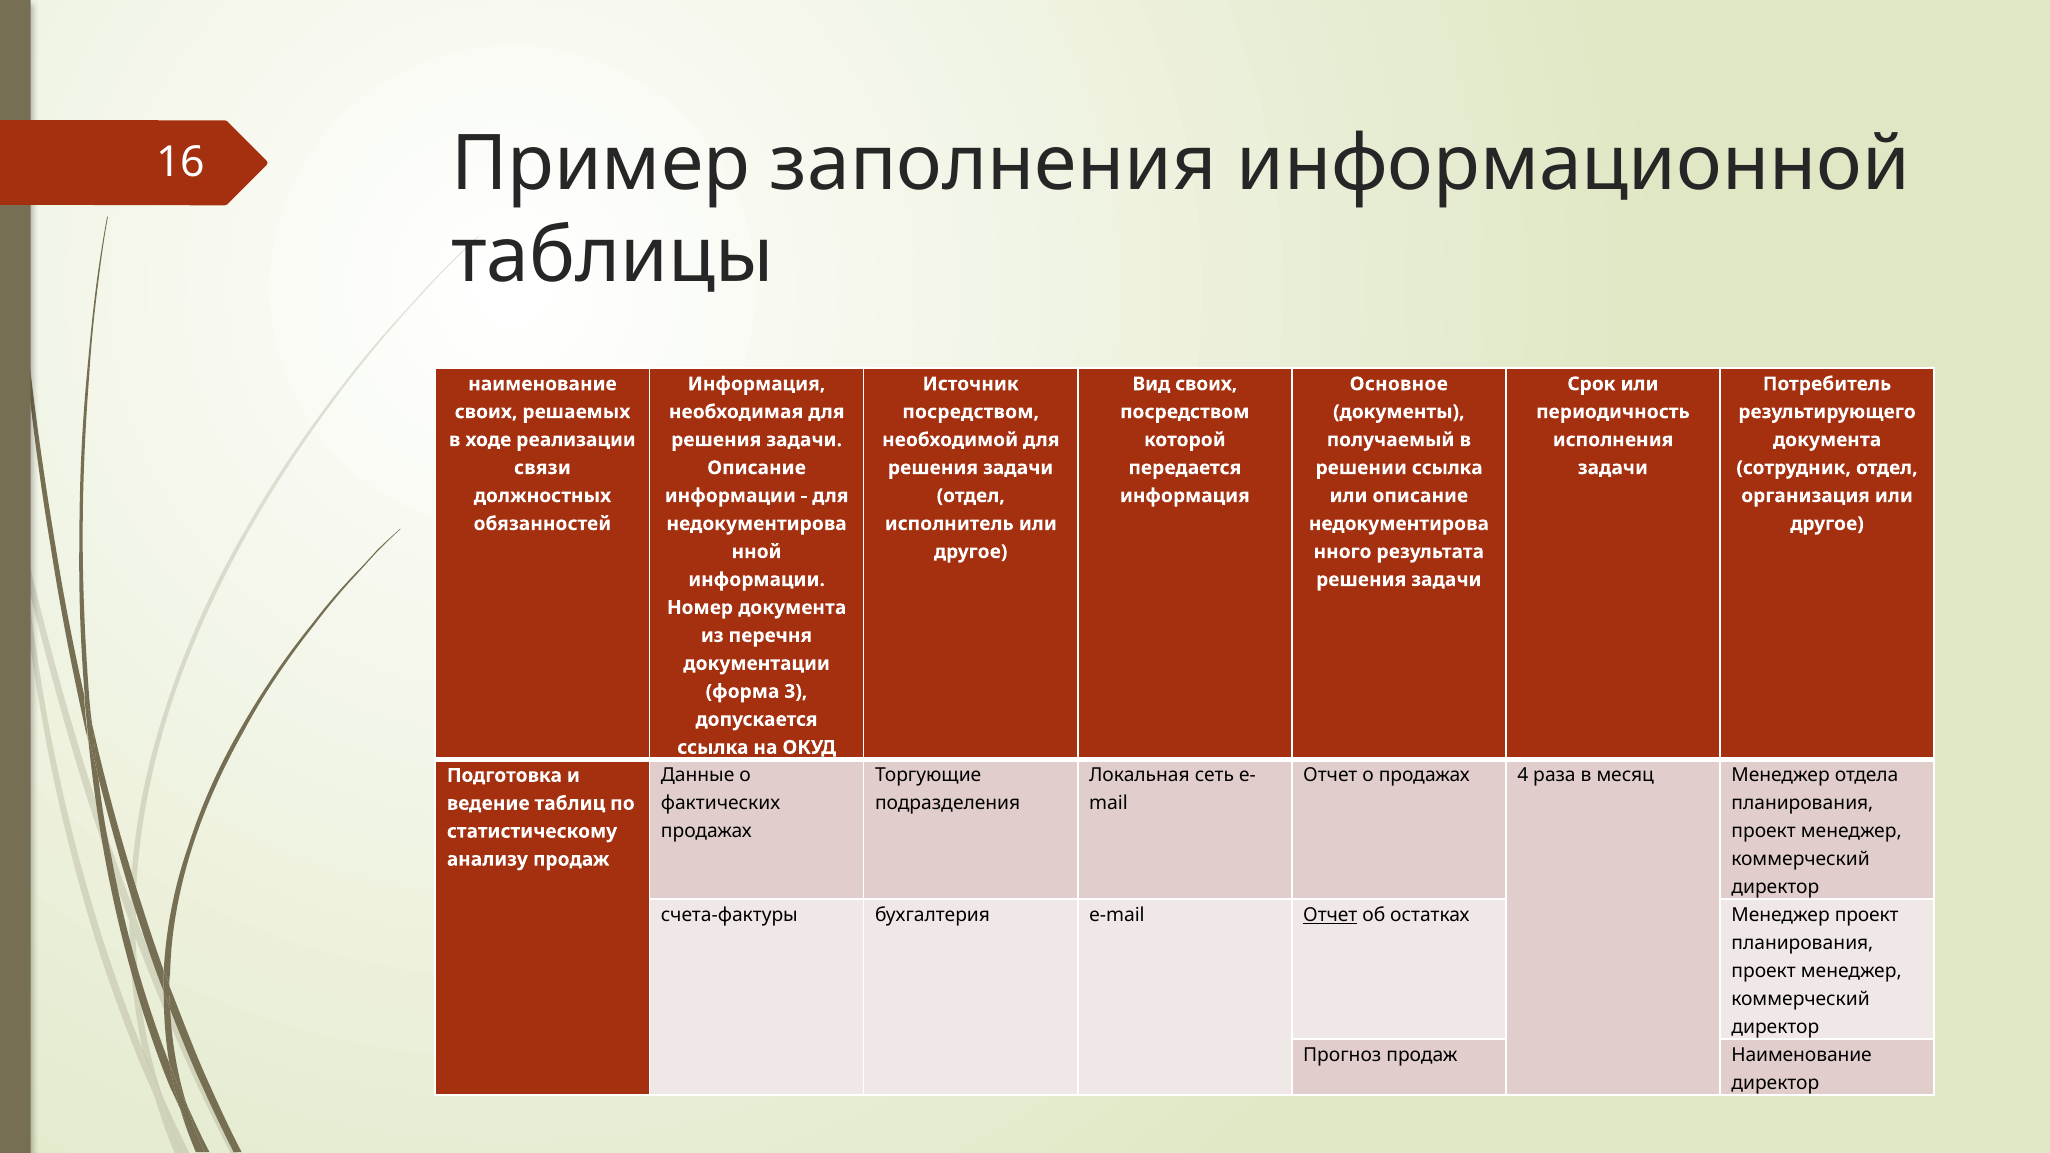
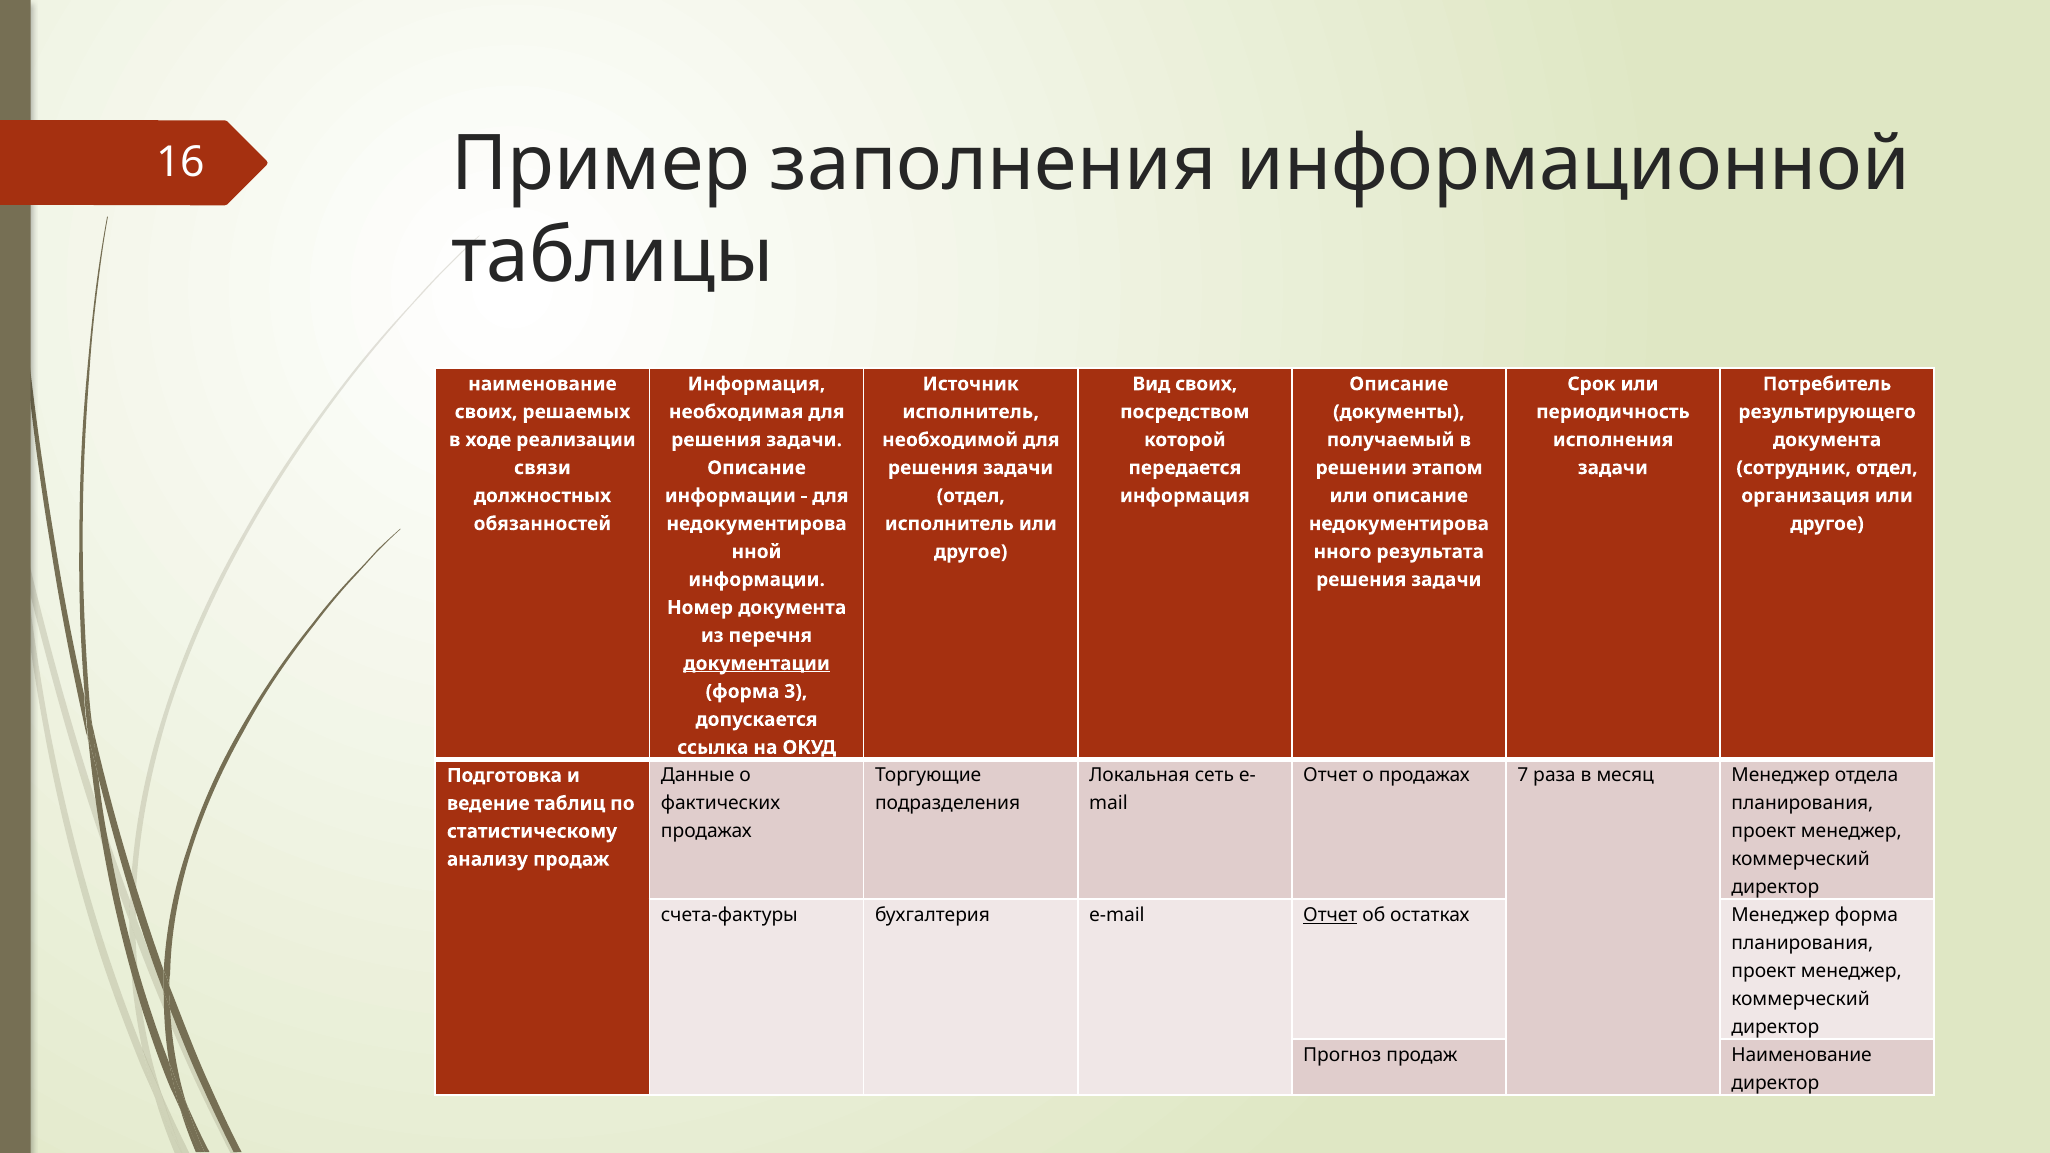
Основное: Основное -> Описание (1399, 384)
посредством: посредством -> исполнитель (971, 412)
решении ссылка: ссылка -> этапом (1447, 468)
документации underline: none -> present (757, 664)
4: 4 -> 7 (1523, 776)
Менеджер проект: проект -> форма (1866, 915)
